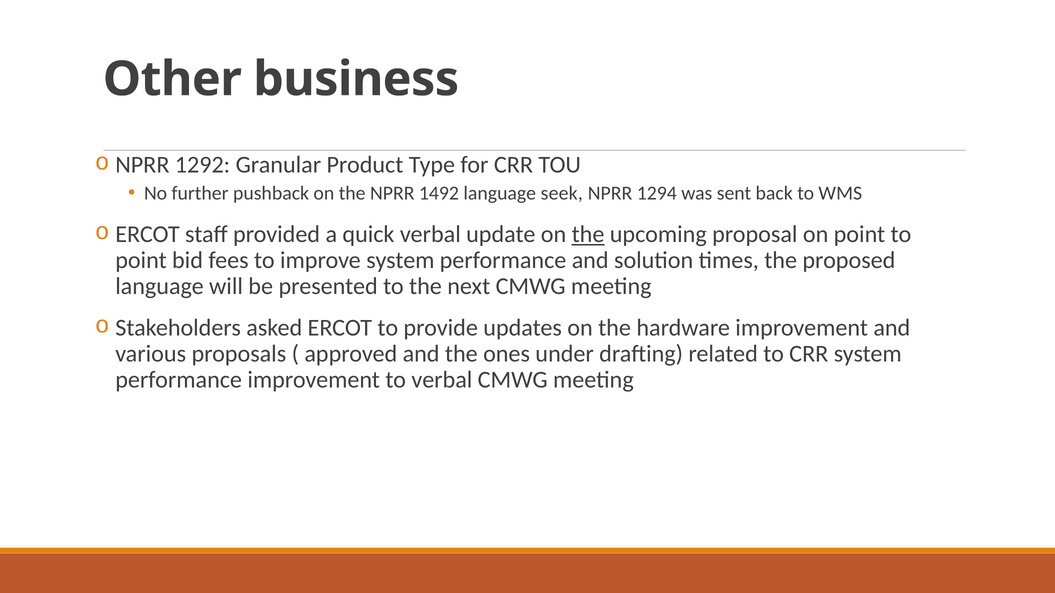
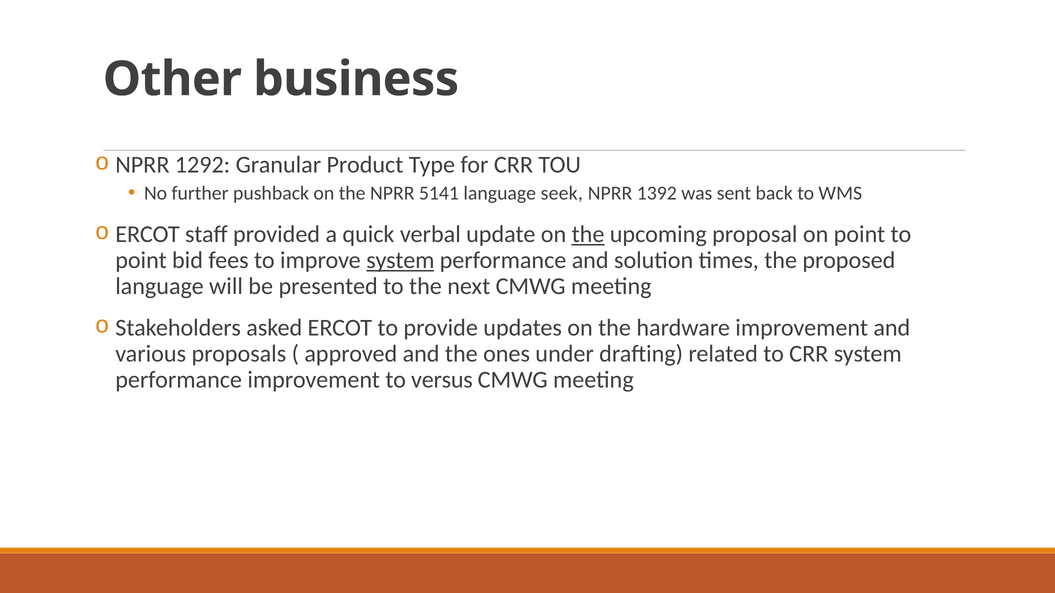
1492: 1492 -> 5141 (439, 193)
1294: 1294 -> 1392 (657, 193)
system underline: none -> present (400, 261)
to verbal: verbal -> versus (442, 380)
